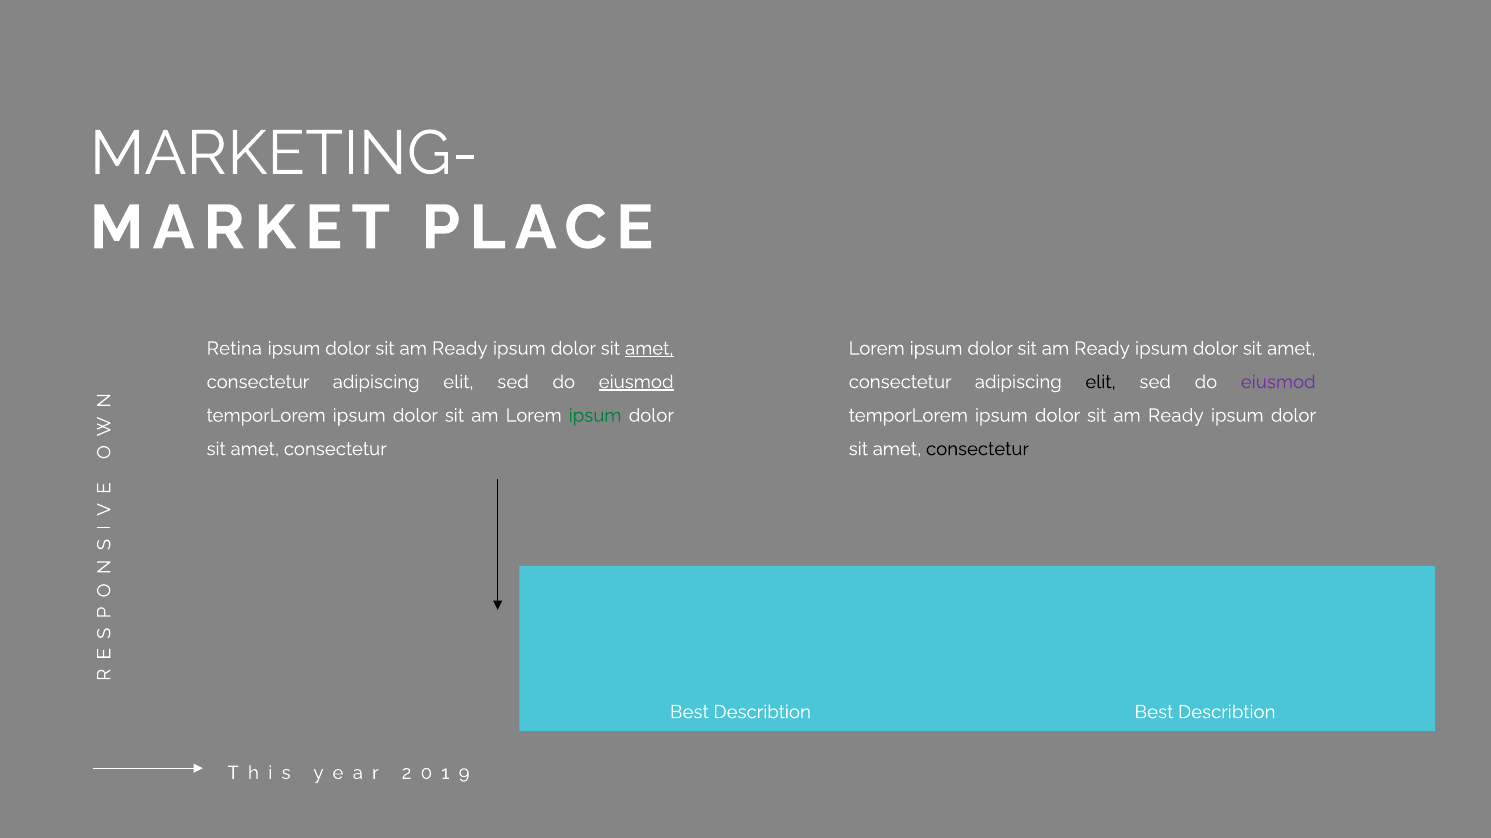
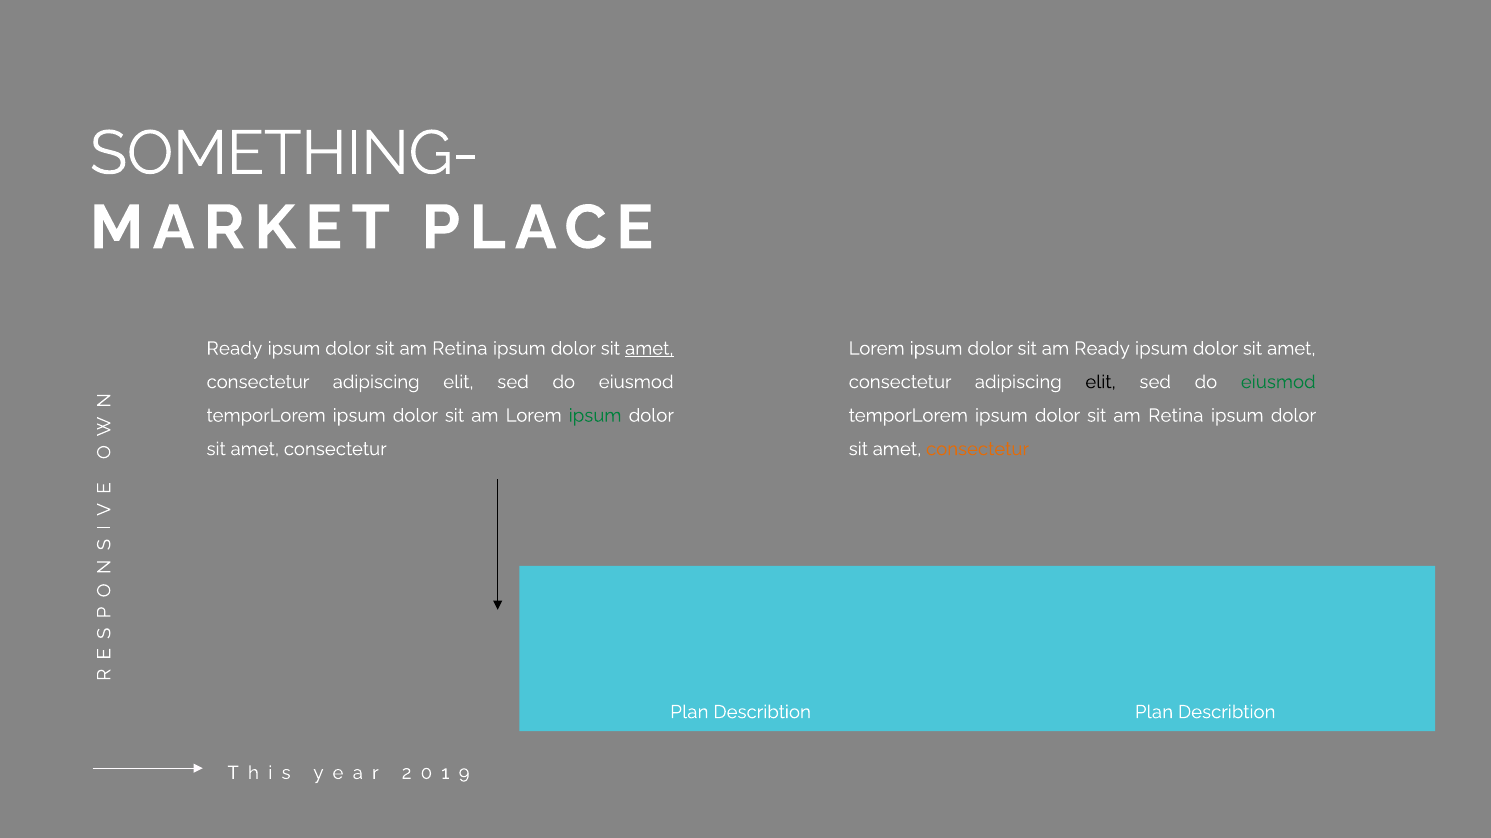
MARKETING-: MARKETING- -> SOMETHING- (284, 153)
Retina: Retina -> Ready (234, 349)
Ready: Ready -> Retina (460, 349)
eiusmod underline: present -> none (636, 382)
eiusmod colour: purple -> green (1278, 382)
Ready: Ready -> Retina (1176, 416)
consectetur colour: black -> orange (977, 449)
Best: Best -> Plan (689, 713)
Describtion Best: Best -> Plan (1154, 713)
